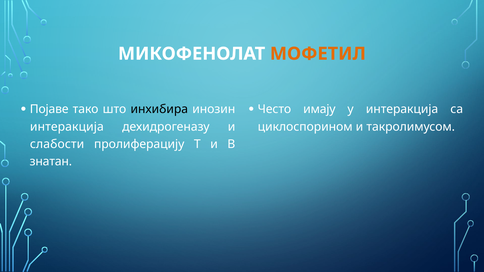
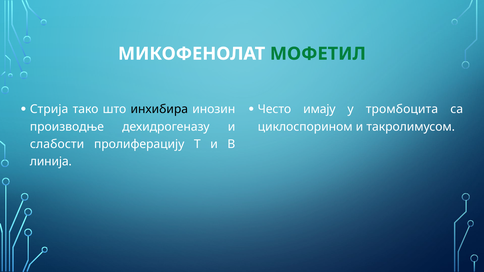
МОФЕТИЛ colour: orange -> green (318, 54)
Појаве: Појаве -> Стрија (49, 109)
у интеракција: интеракција -> тромбоцита (402, 109)
интеракција: интеракција -> производње (67, 127)
знатан: знатан -> линија (51, 162)
